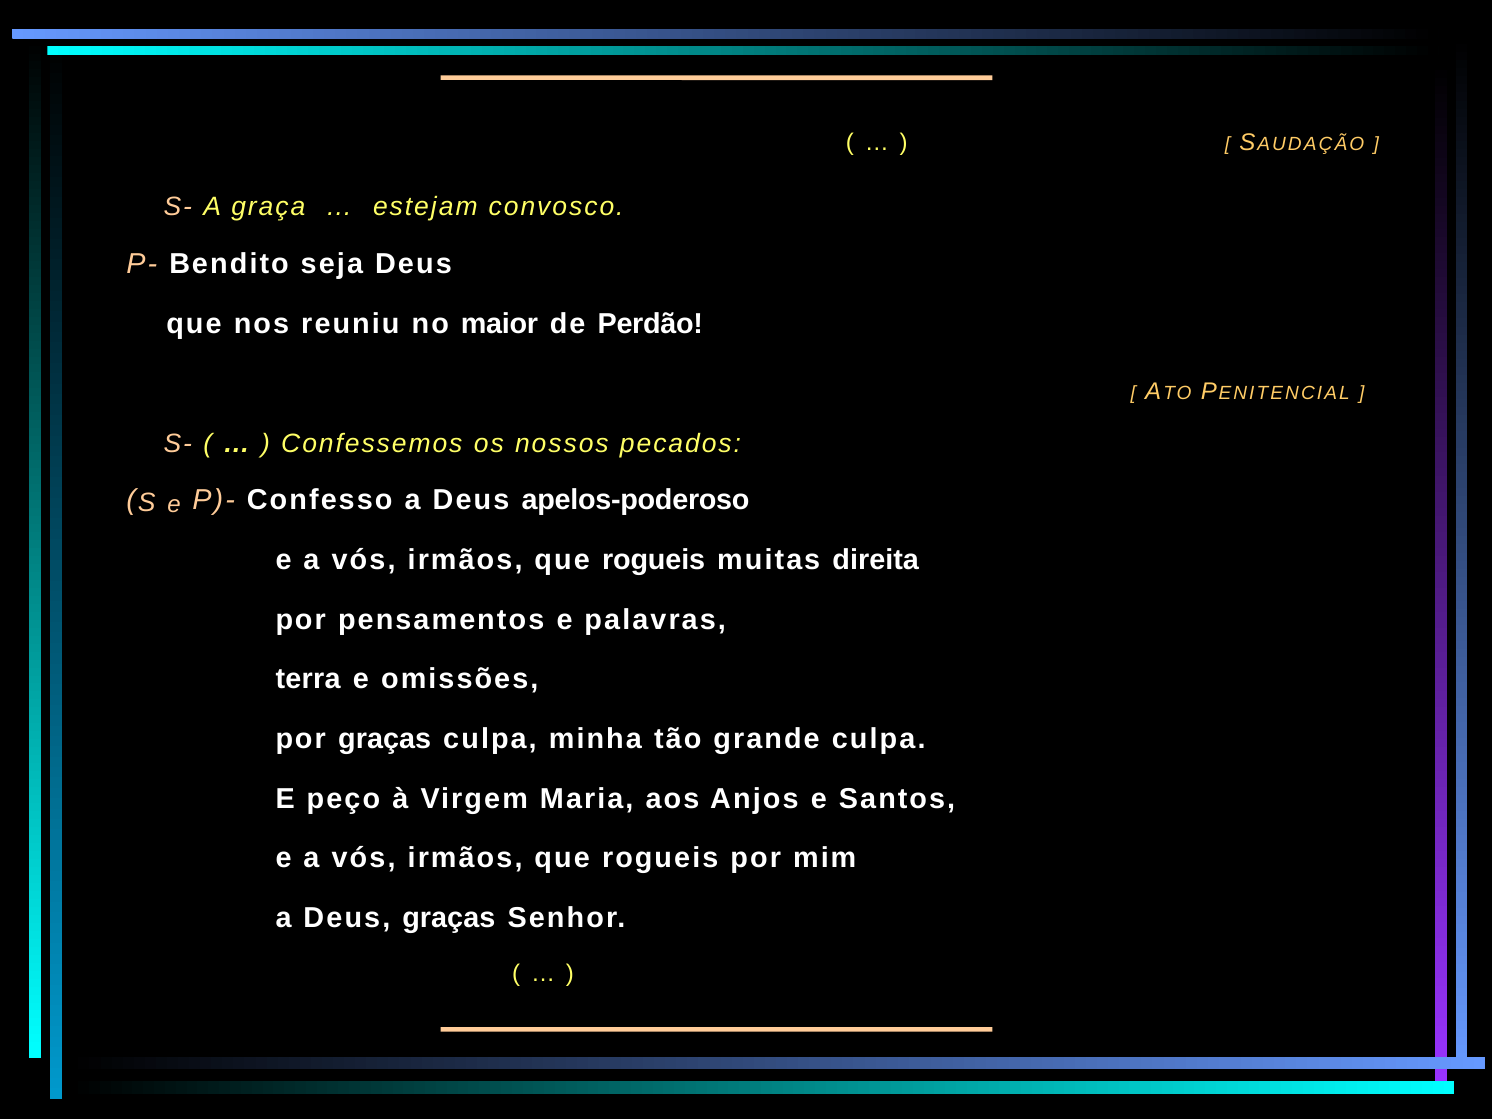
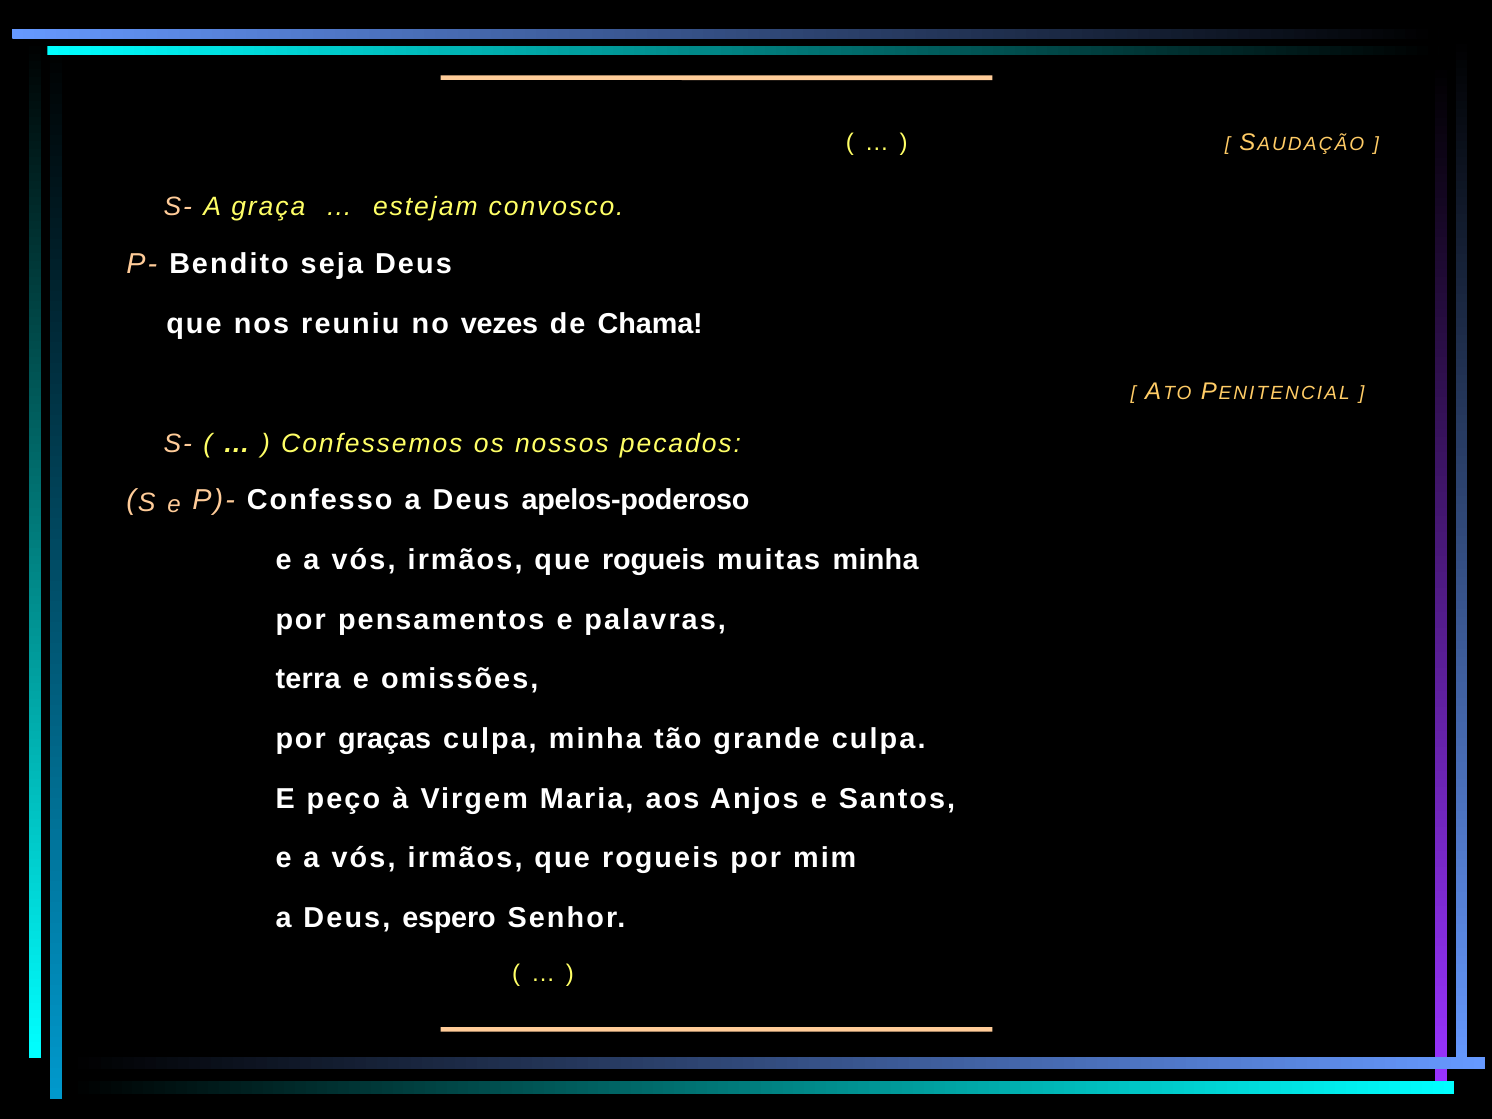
maior: maior -> vezes (500, 324)
Perdão: Perdão -> Chama (650, 324)
muitas direita: direita -> minha (876, 560)
Deus graças: graças -> espero (449, 918)
